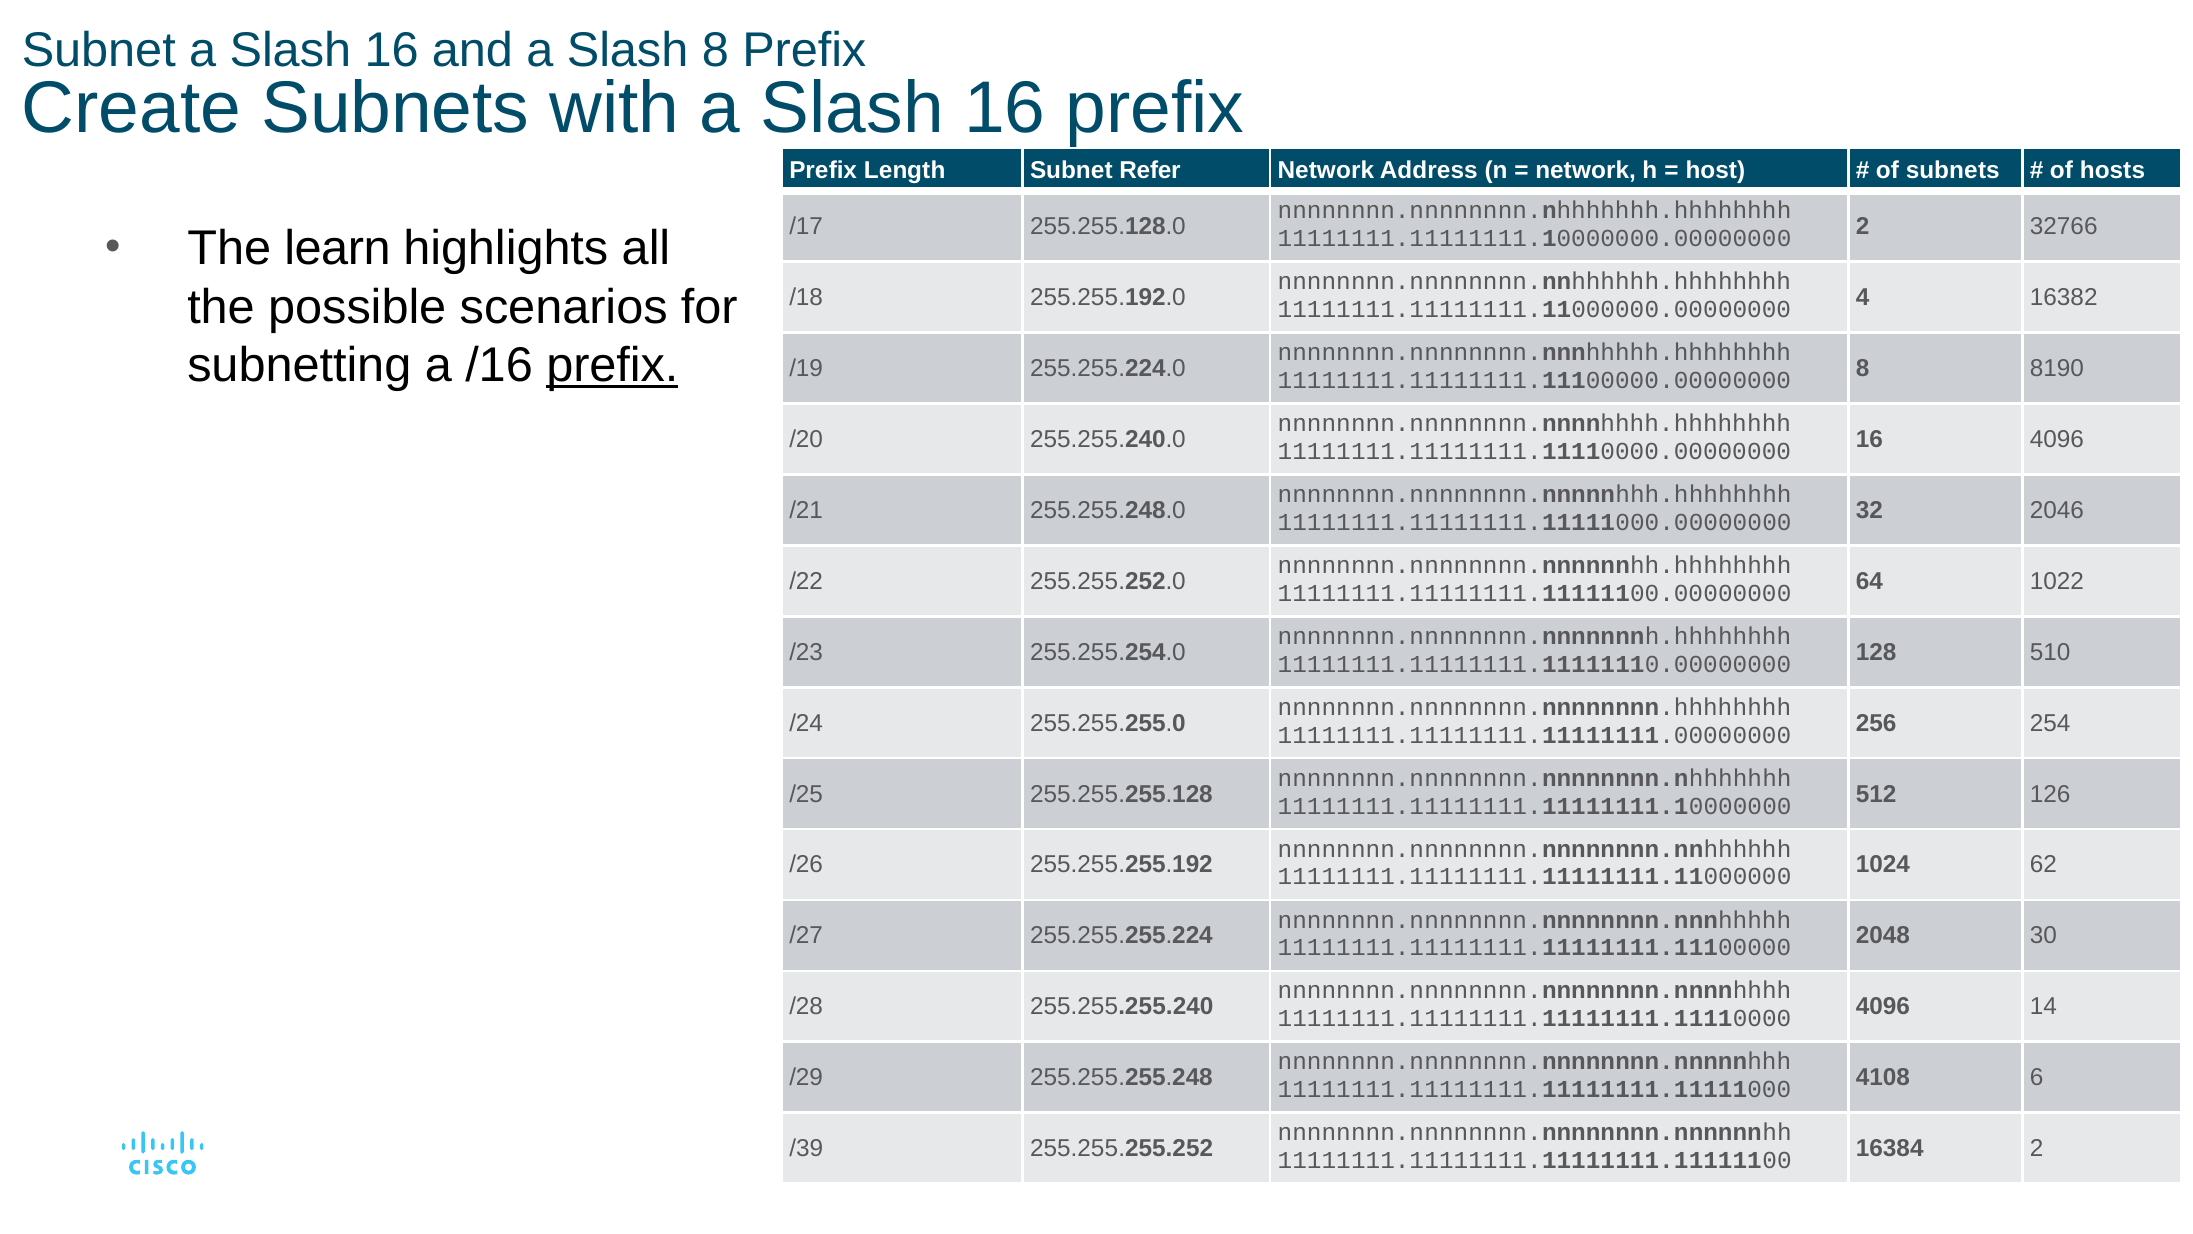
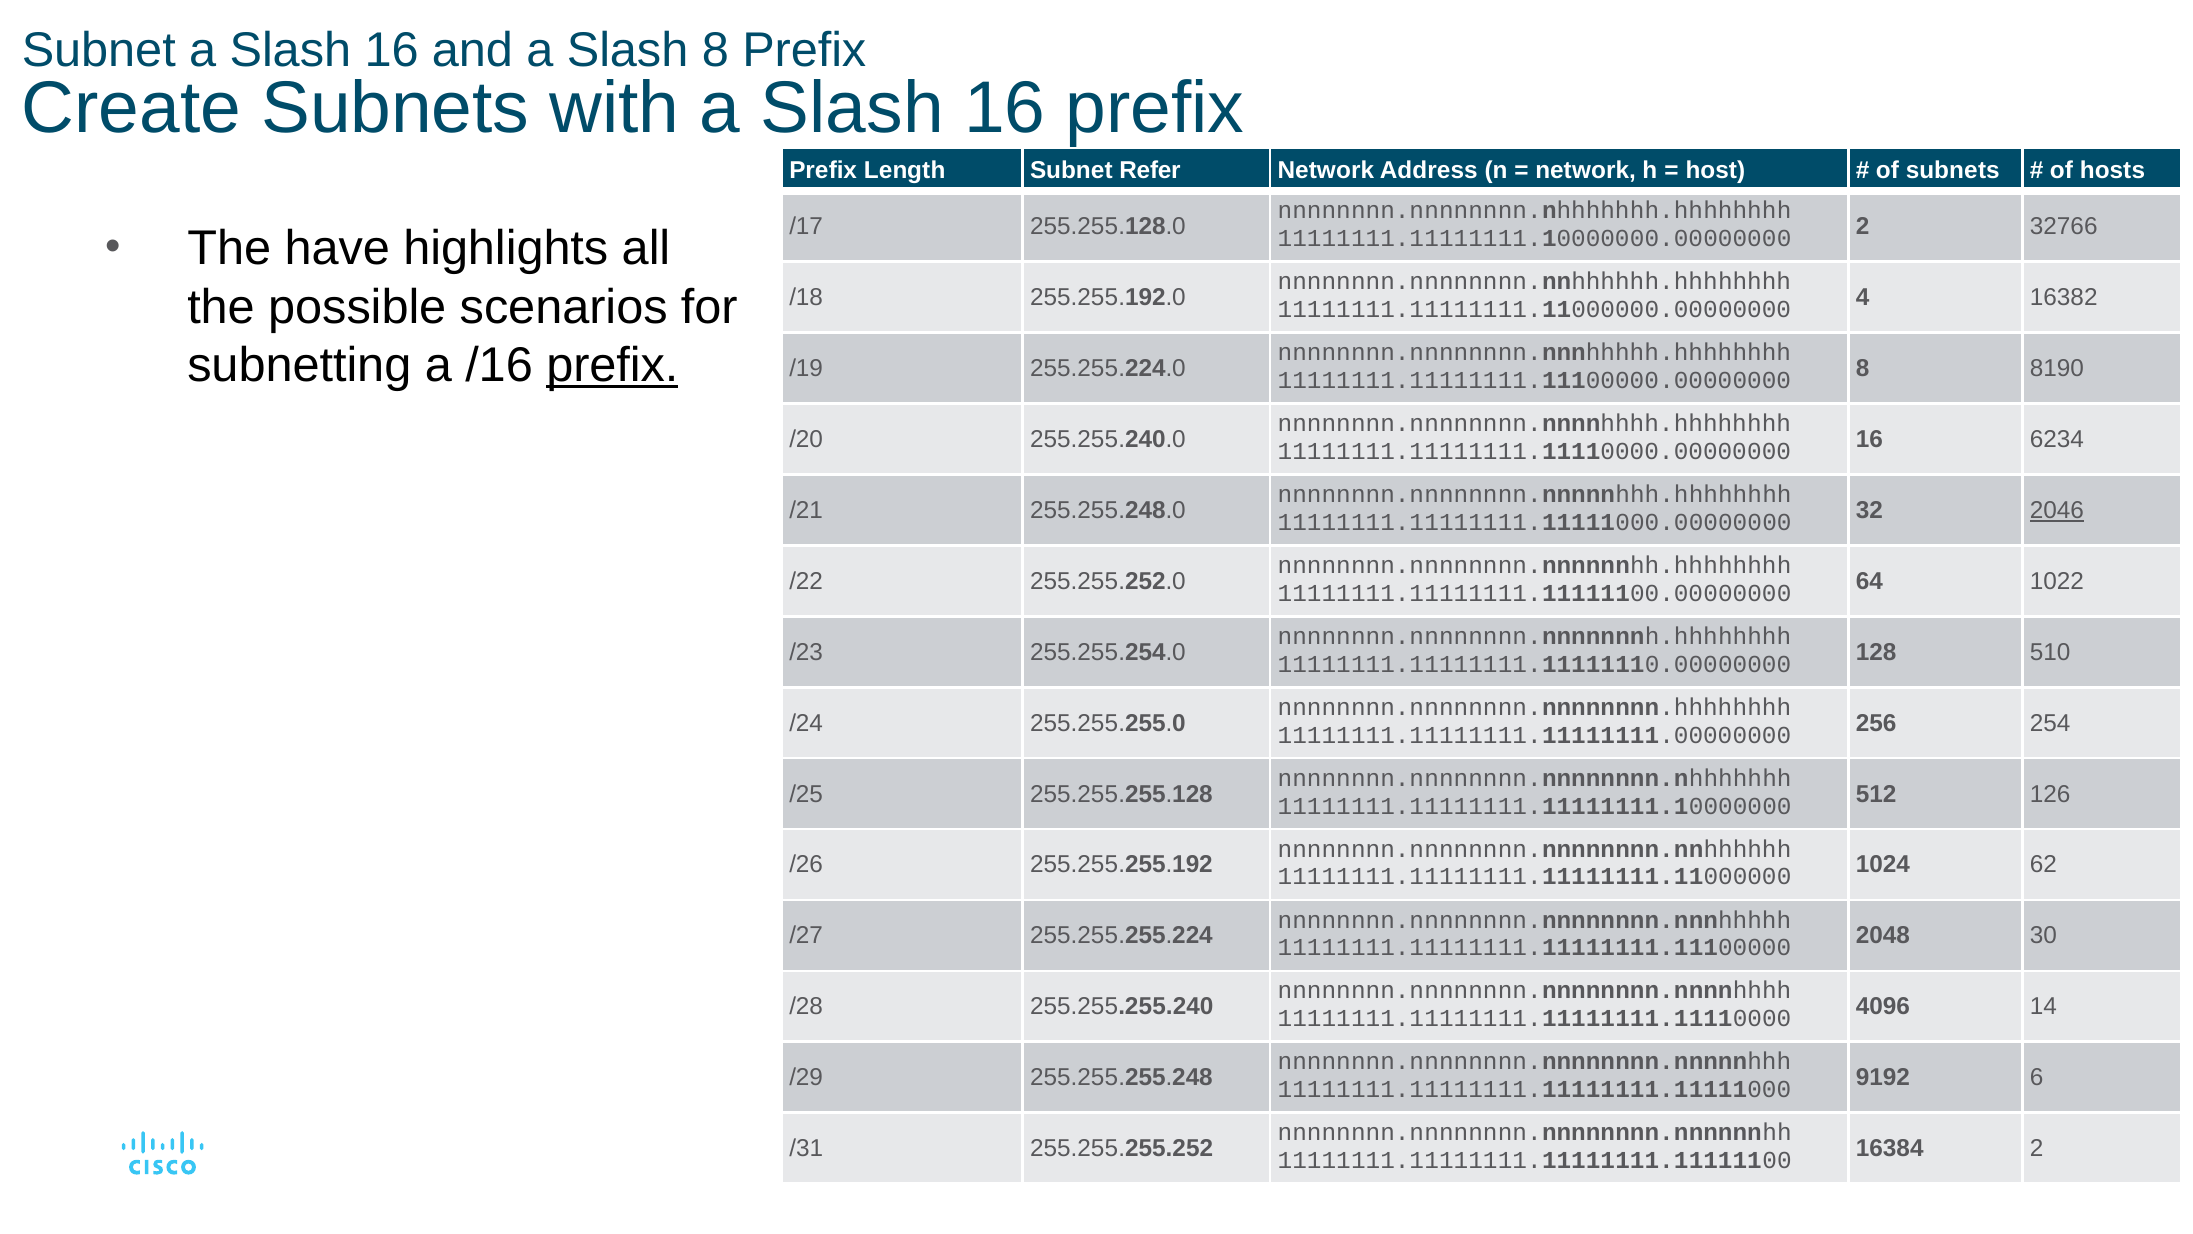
learn: learn -> have (337, 249)
16 4096: 4096 -> 6234 (2057, 439)
2046 underline: none -> present (2057, 510)
4108: 4108 -> 9192 (1883, 1077)
/39: /39 -> /31 (806, 1148)
